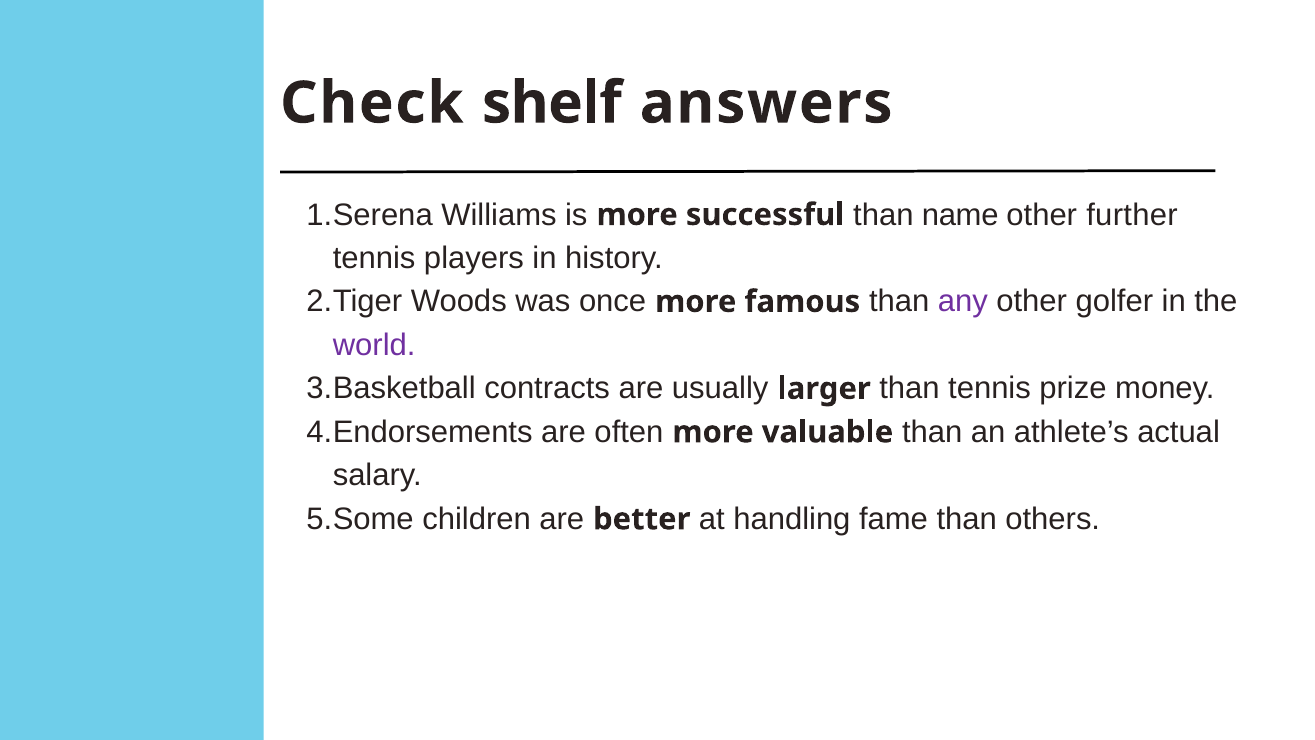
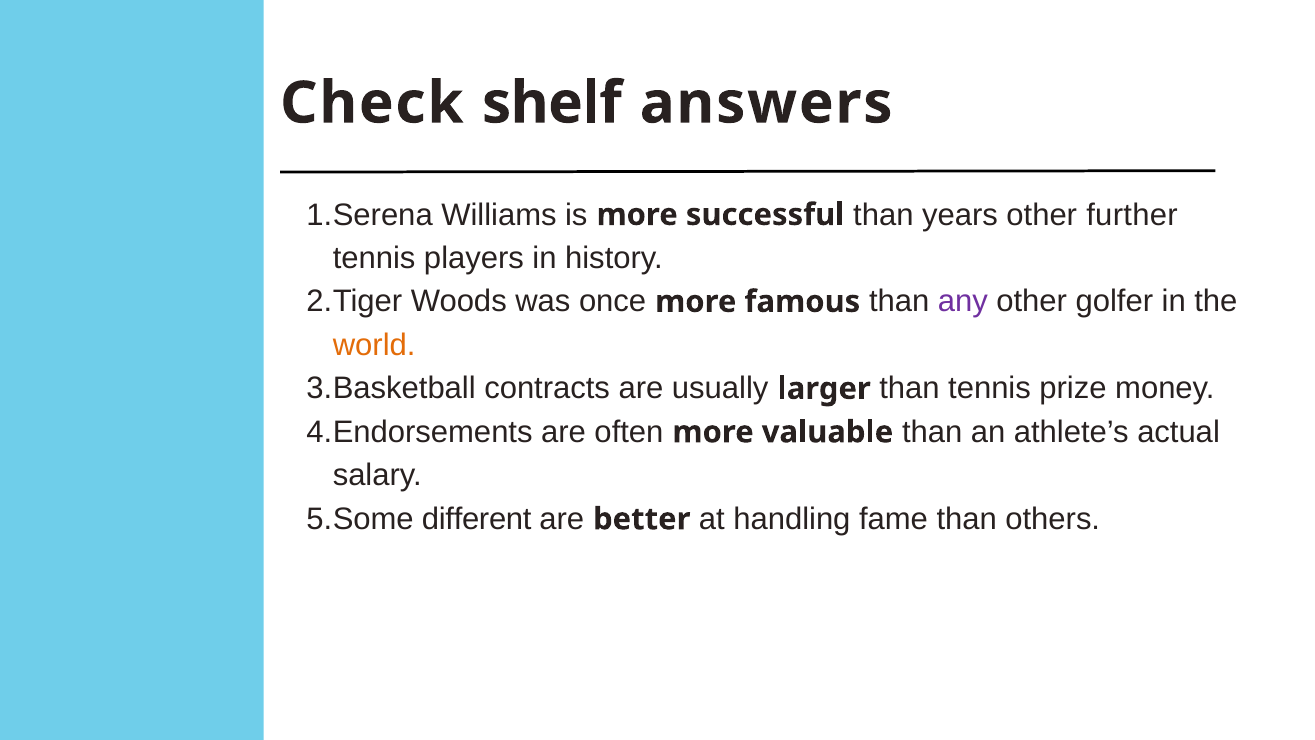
name: name -> years (960, 215)
world colour: purple -> orange (374, 345)
children: children -> different (477, 519)
